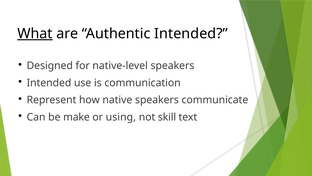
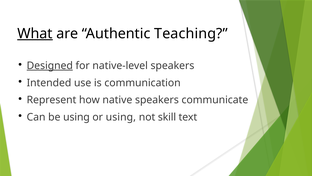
Authentic Intended: Intended -> Teaching (191, 33)
Designed underline: none -> present (50, 65)
be make: make -> using (76, 117)
